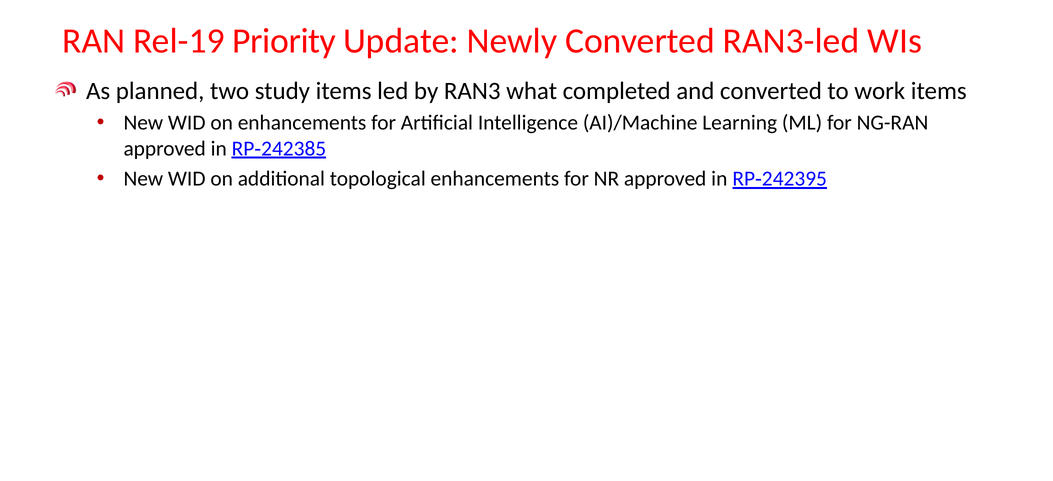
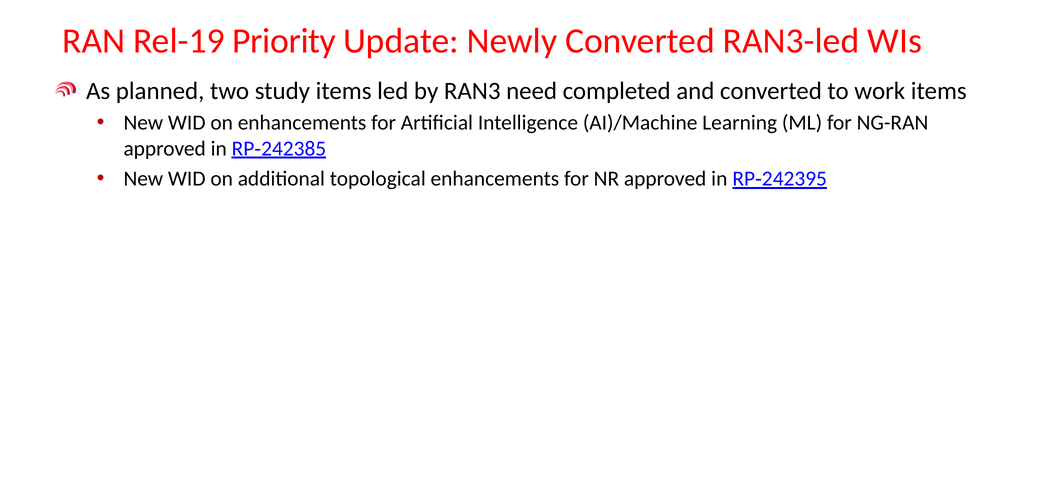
what: what -> need (532, 91)
